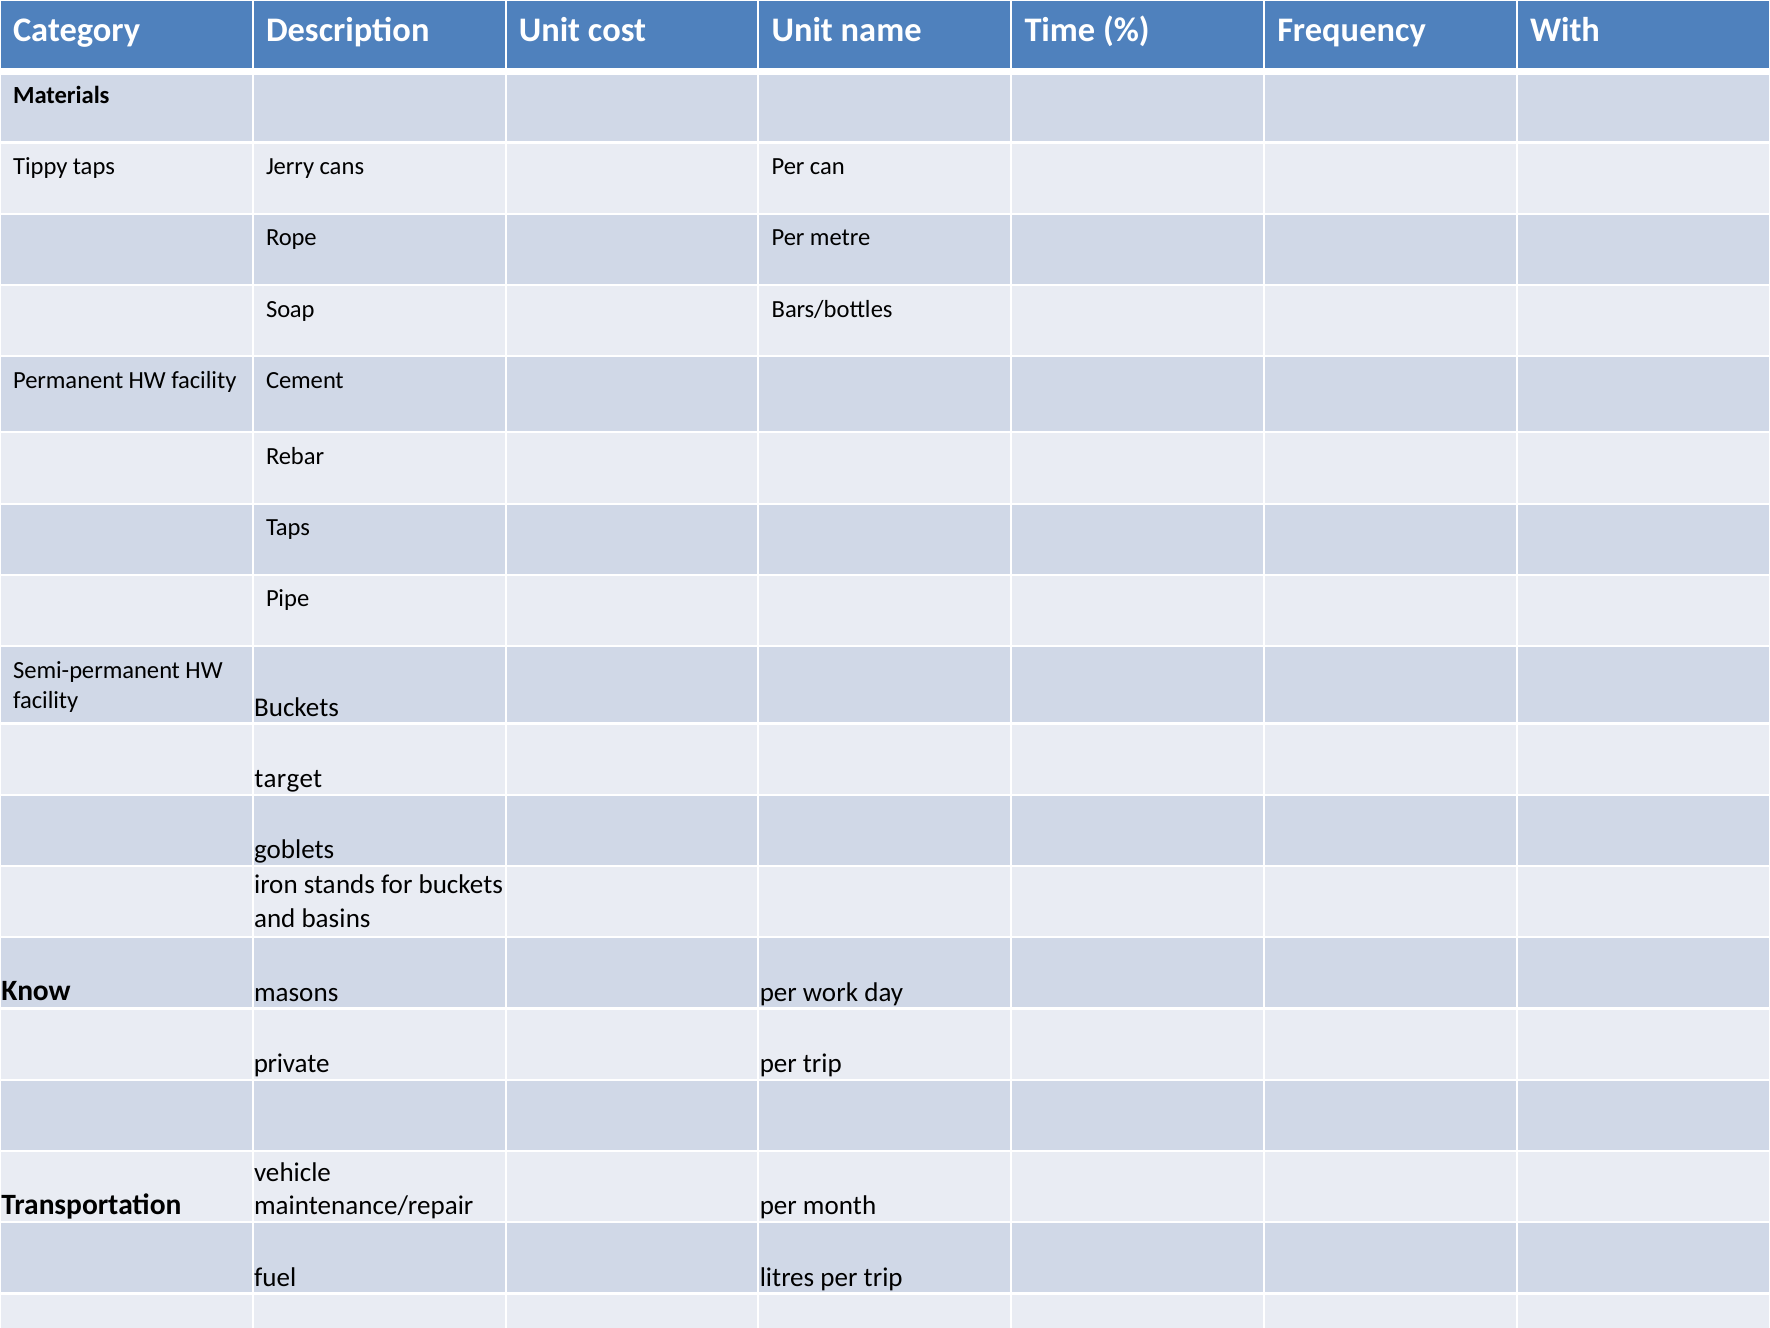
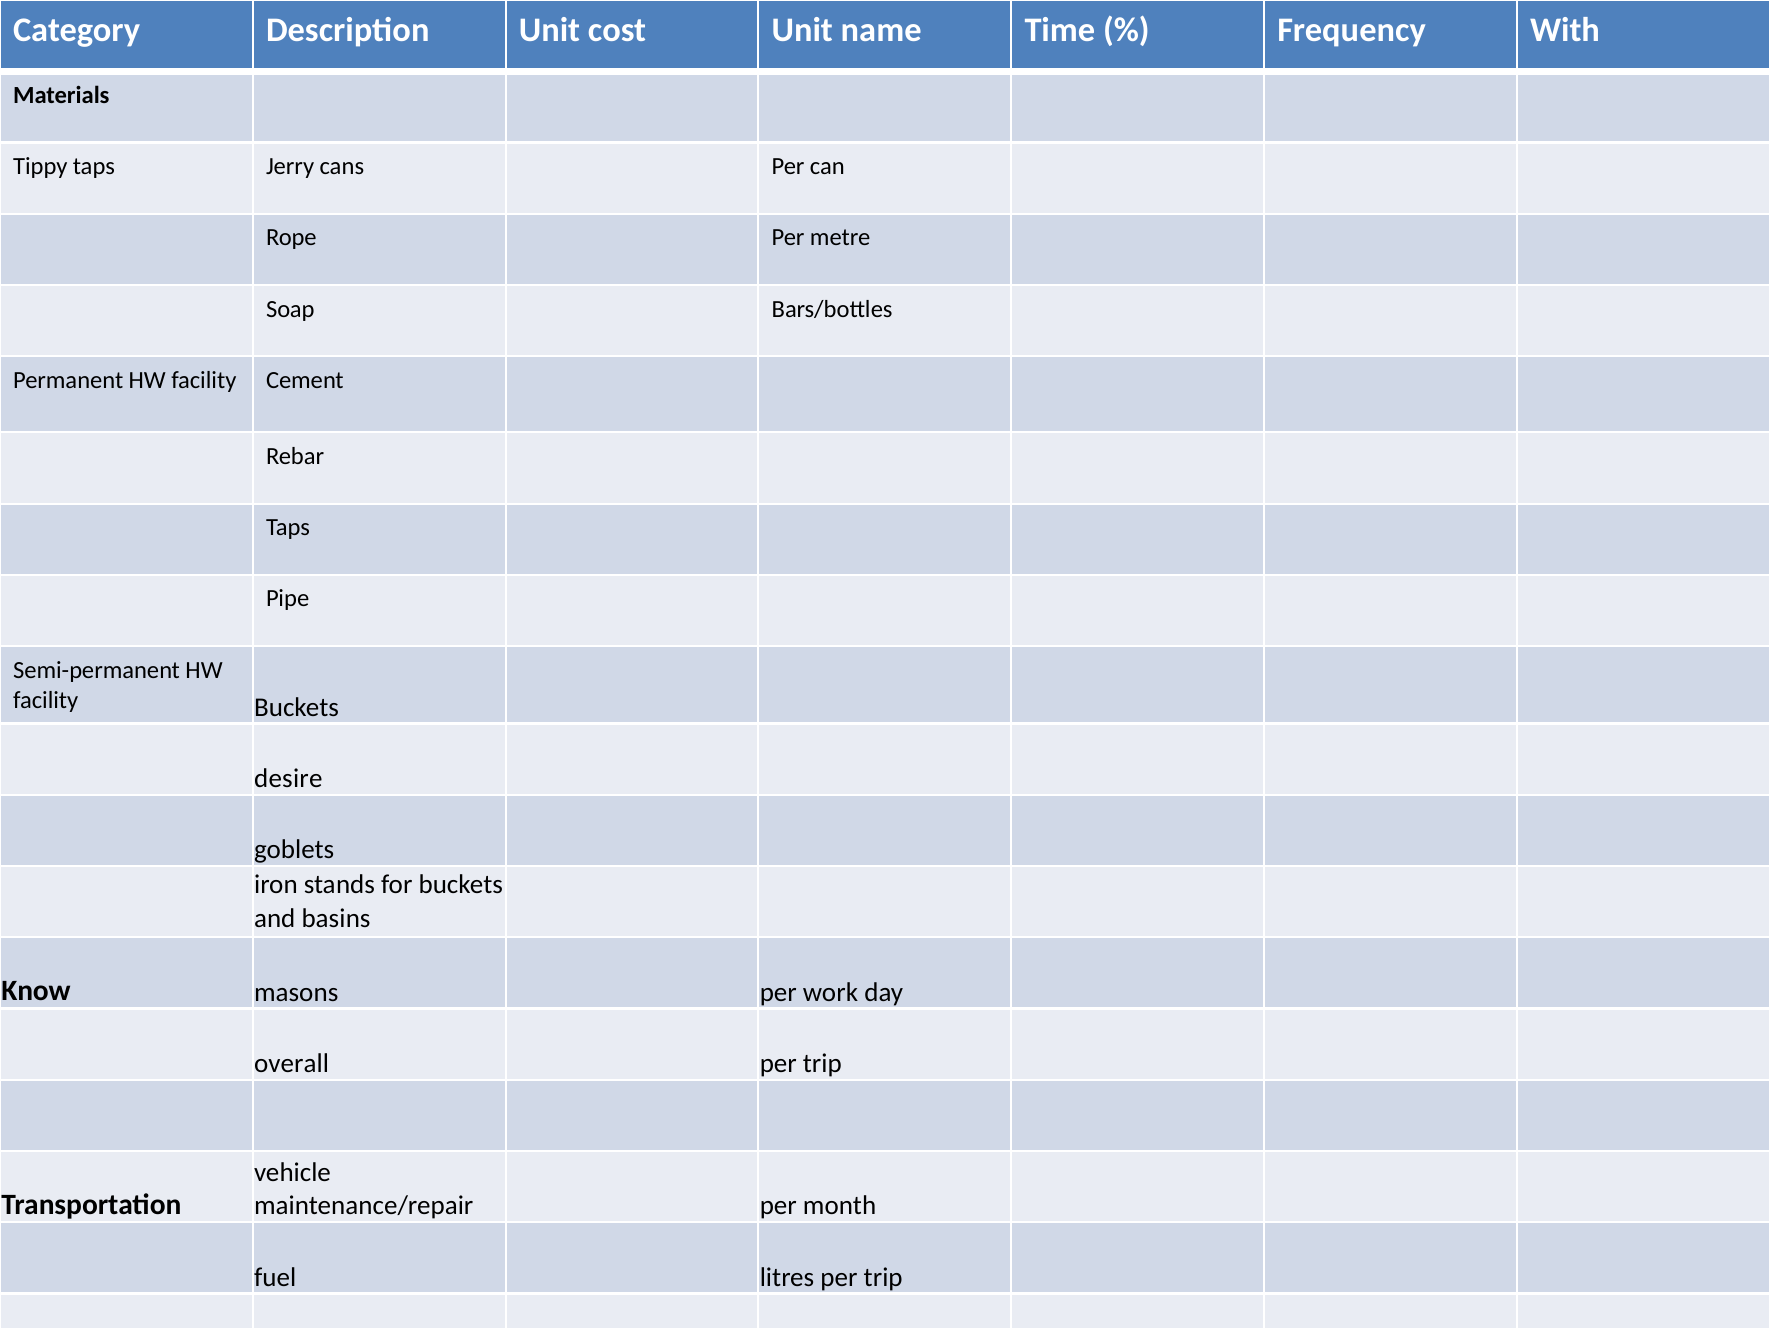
target: target -> desire (288, 778)
private: private -> overall (292, 1063)
